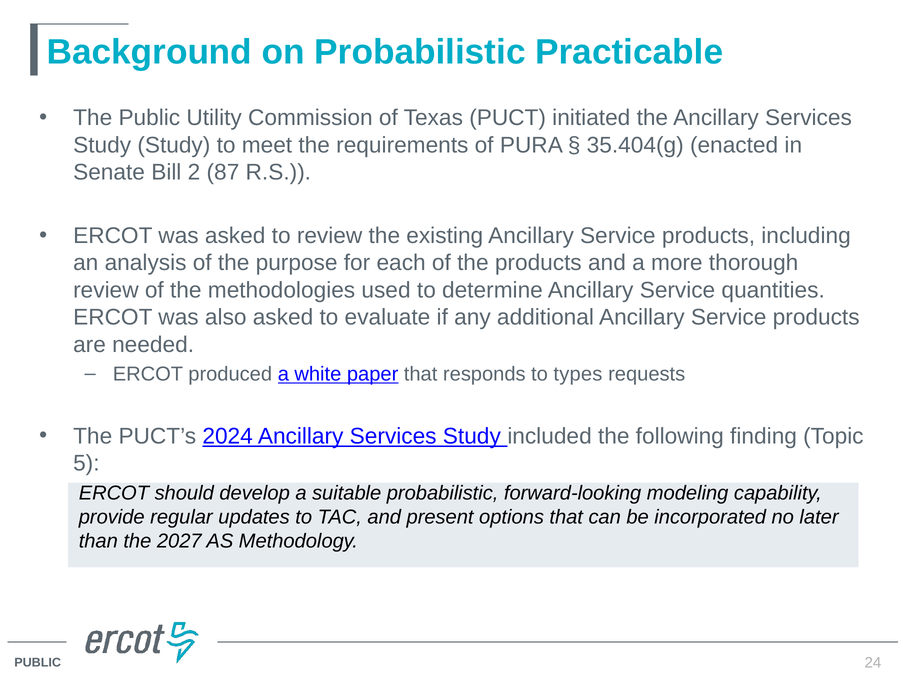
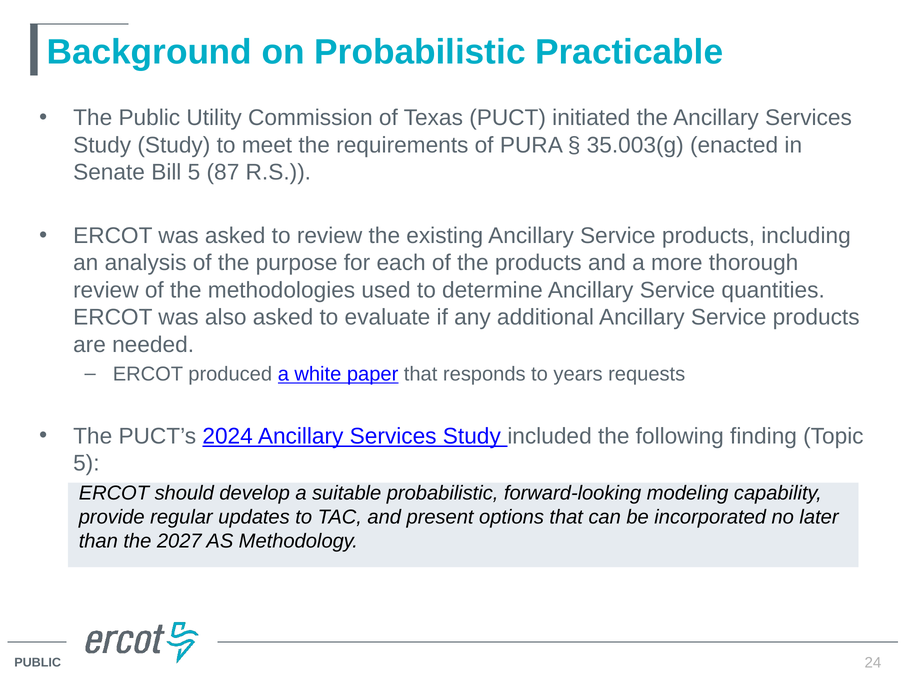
35.404(g: 35.404(g -> 35.003(g (635, 145)
Bill 2: 2 -> 5 (194, 172)
types: types -> years (578, 374)
